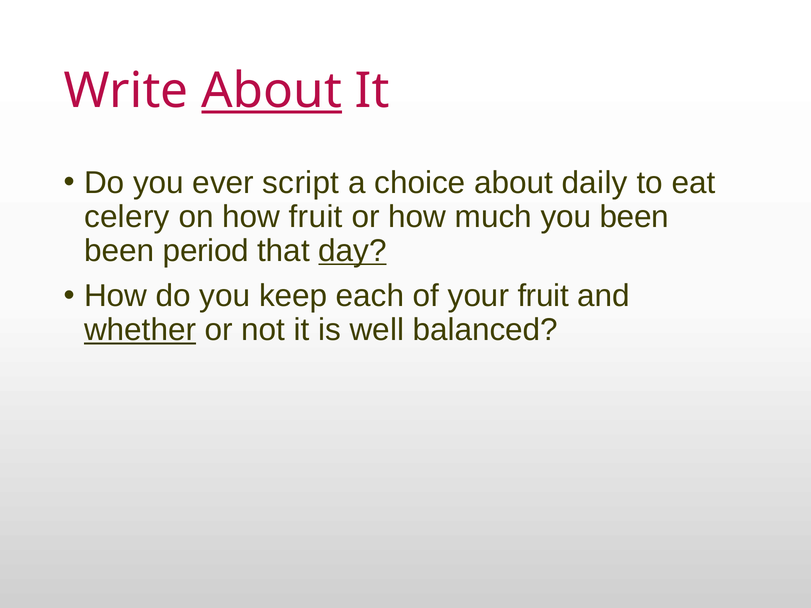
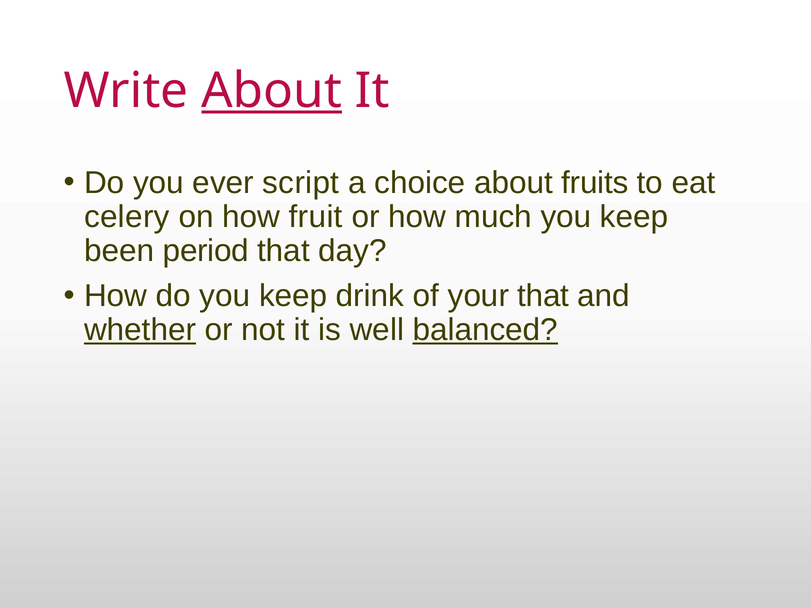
daily: daily -> fruits (595, 183)
much you been: been -> keep (634, 217)
day underline: present -> none (353, 251)
each: each -> drink (370, 296)
your fruit: fruit -> that (543, 296)
balanced underline: none -> present (485, 330)
